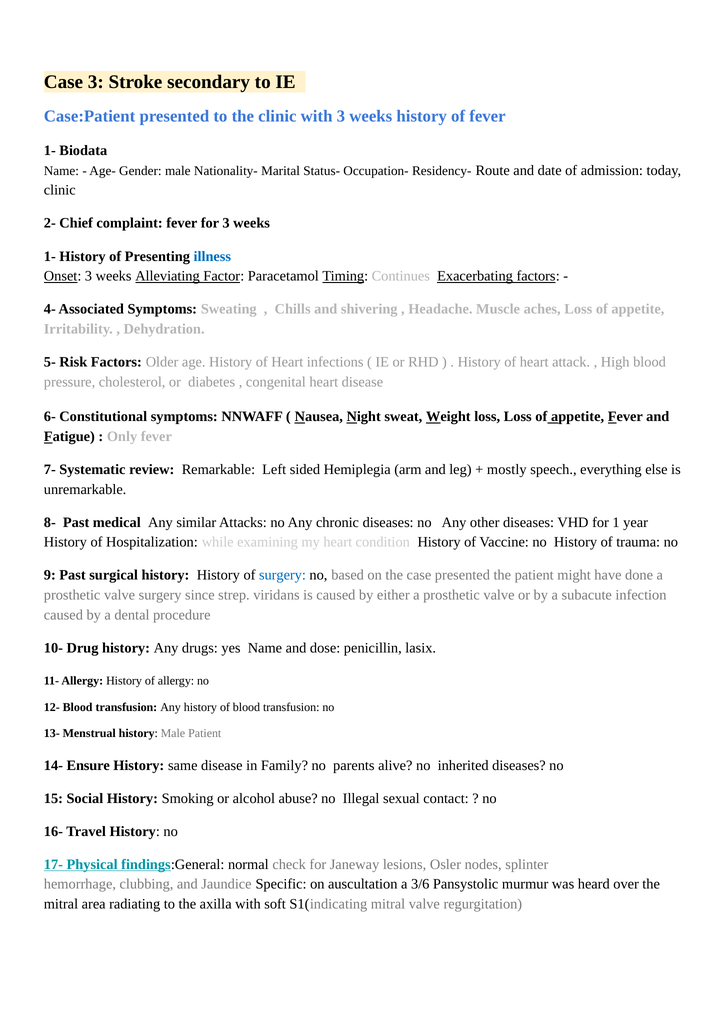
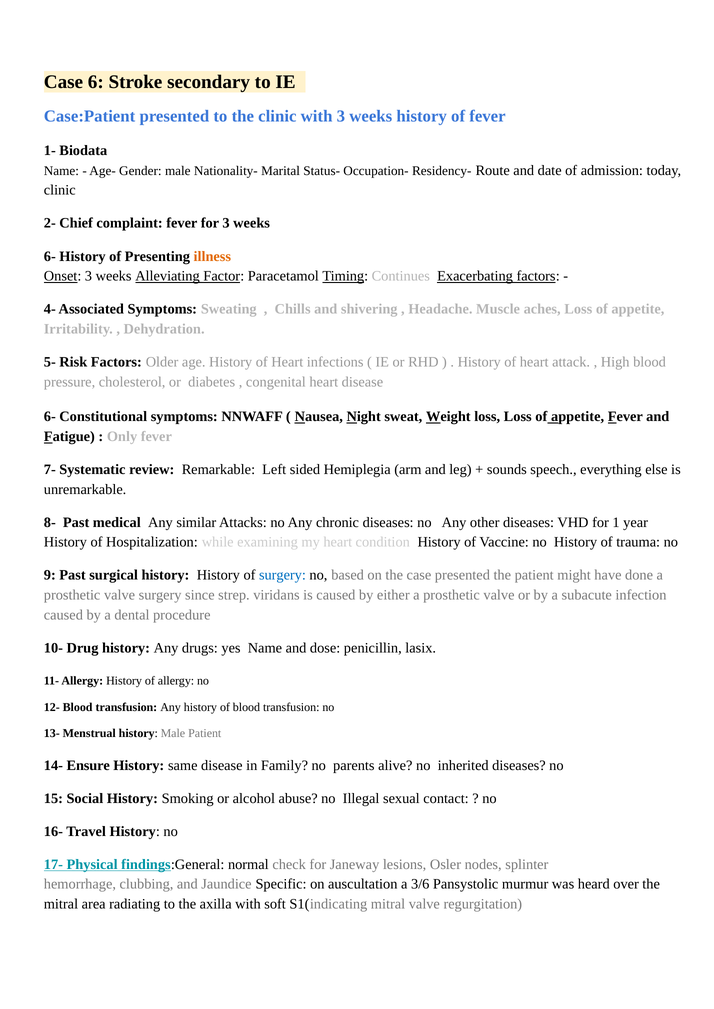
Case 3: 3 -> 6 (96, 82)
1-: 1- -> 6- (50, 256)
illness colour: blue -> orange (212, 256)
mostly: mostly -> sounds (507, 470)
